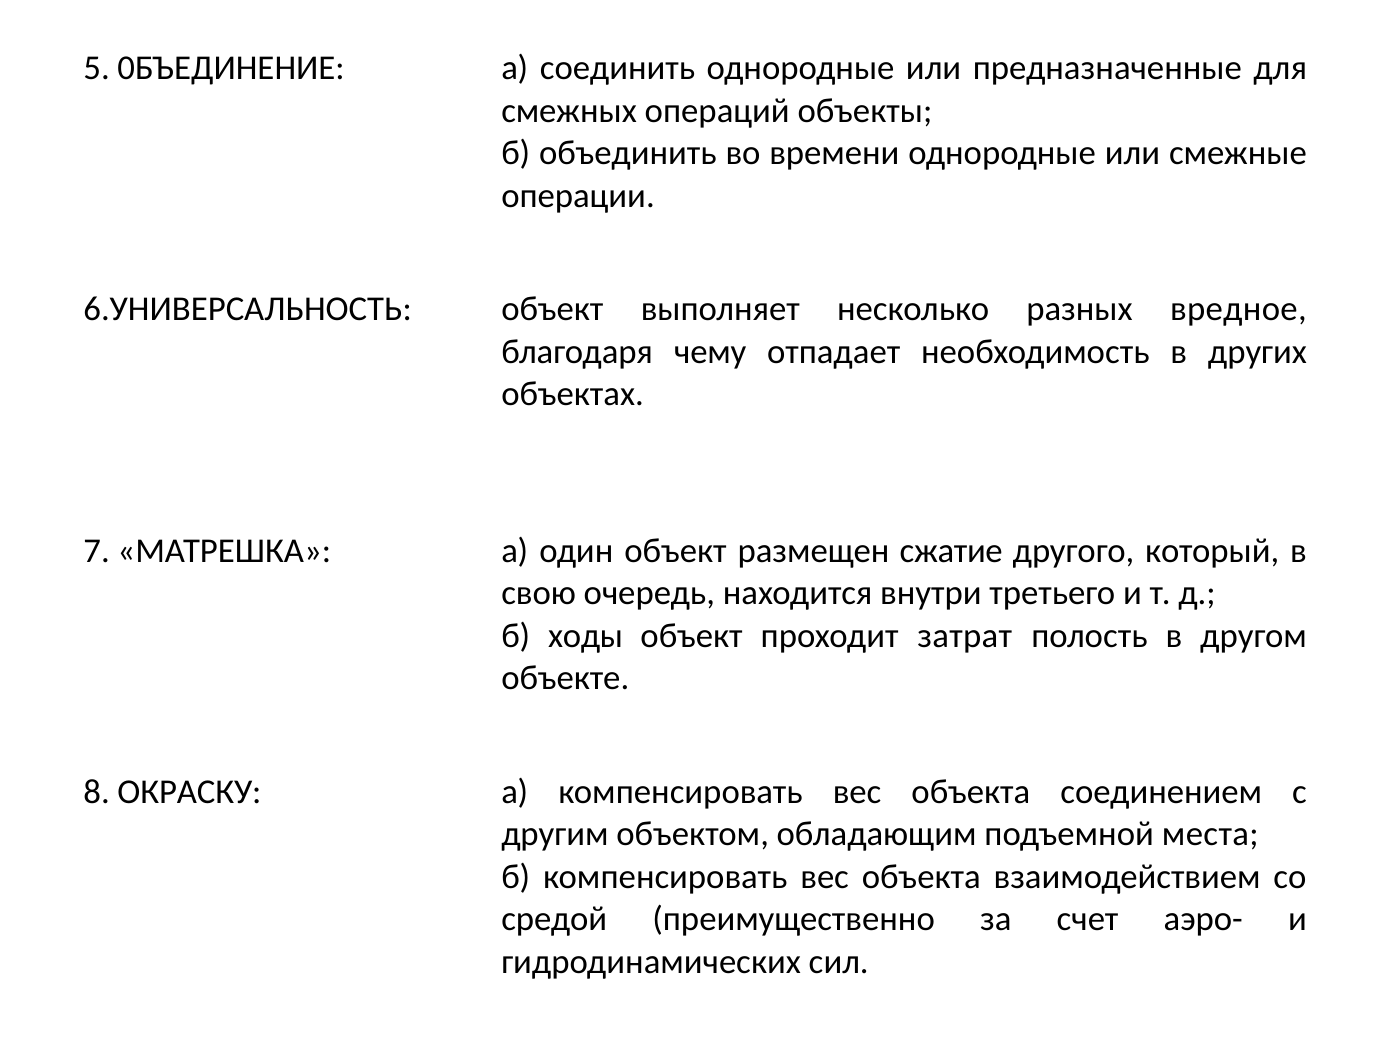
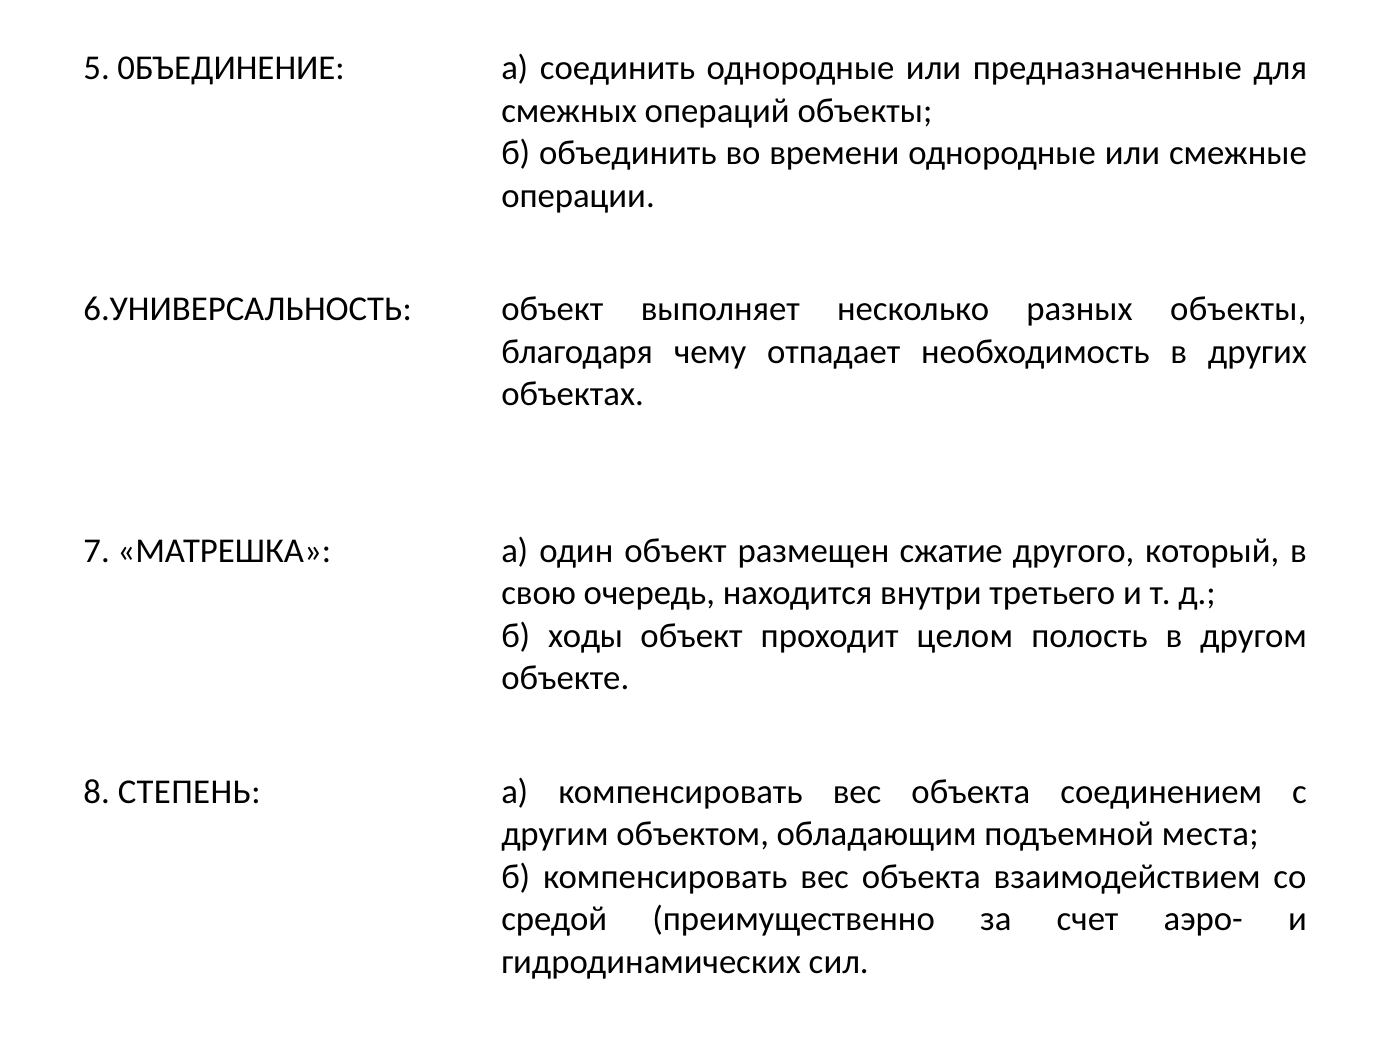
разных вредное: вредное -> объекты (1238, 309)
затрат: затрат -> целом (965, 635)
ОКРАСКУ: ОКРАСКУ -> СТЕПЕНЬ (189, 791)
